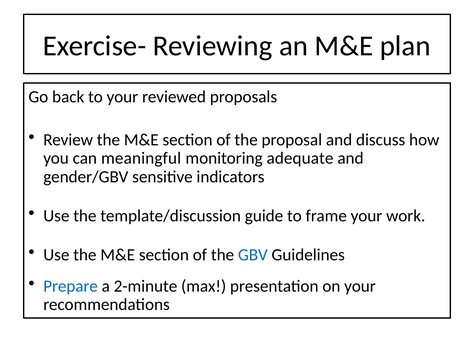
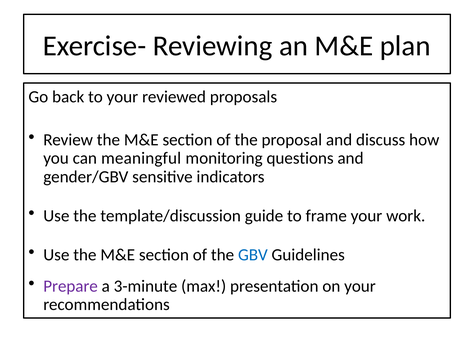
adequate: adequate -> questions (300, 158)
Prepare colour: blue -> purple (71, 286)
2-minute: 2-minute -> 3-minute (145, 286)
